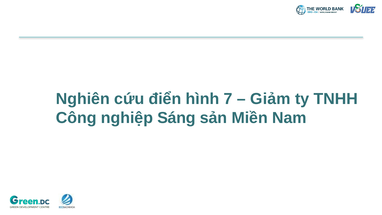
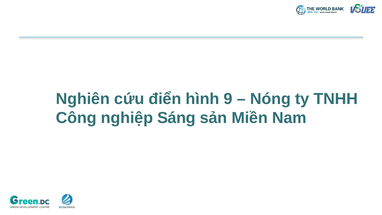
7: 7 -> 9 (228, 99)
Giảm: Giảm -> Nóng (270, 99)
